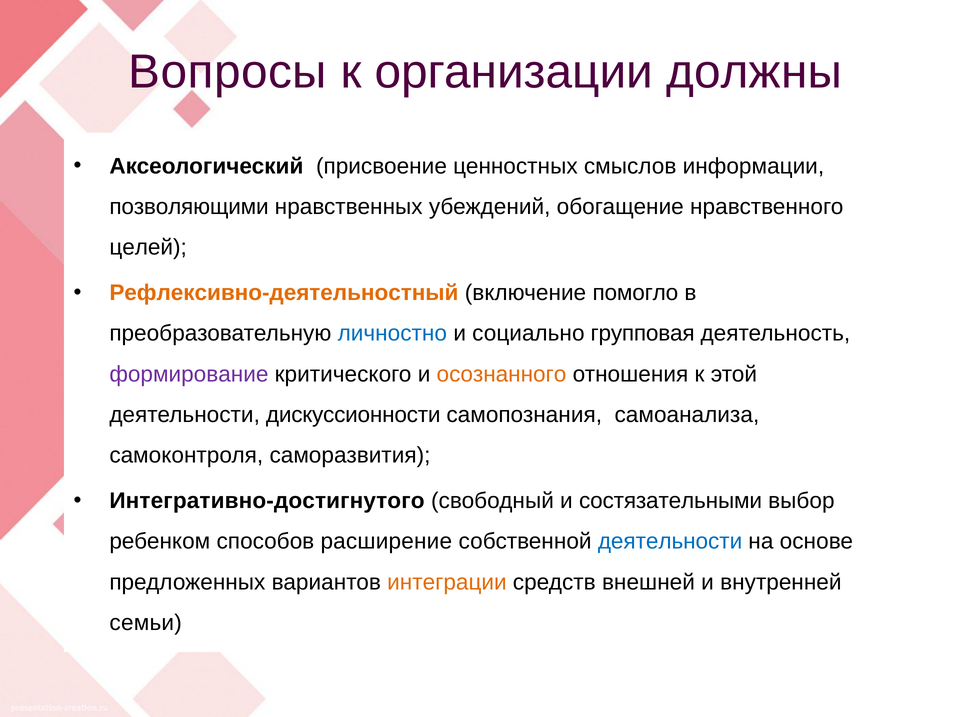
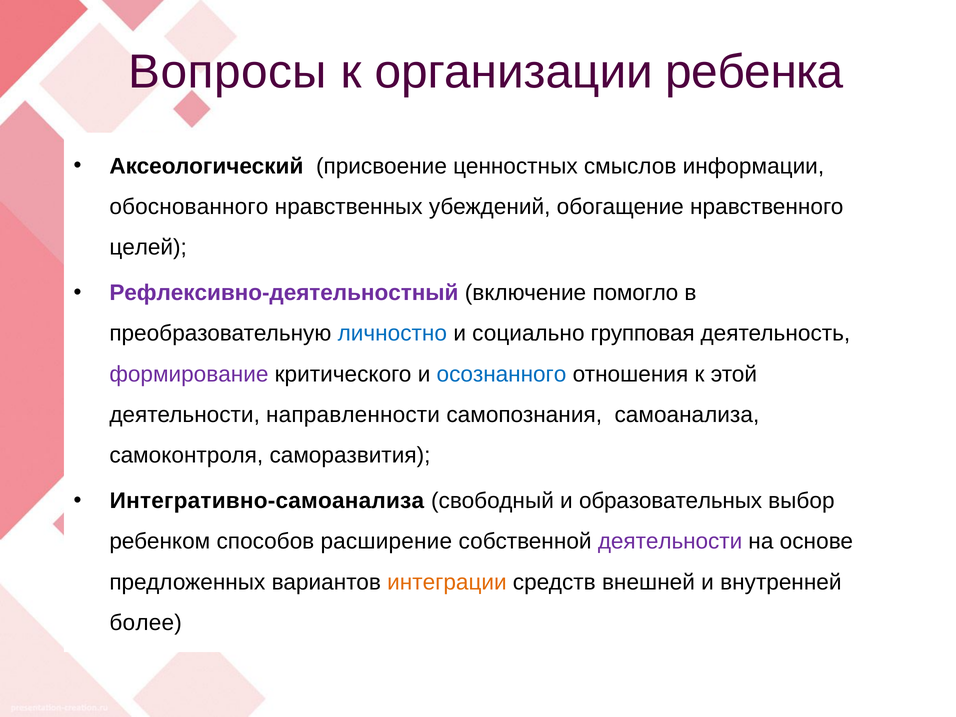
должны: должны -> ребенка (754, 72)
позволяющими: позволяющими -> обоснованного (189, 207)
Рефлексивно-деятельностный colour: orange -> purple (284, 293)
осознанного colour: orange -> blue (501, 374)
дискуссионности: дискуссионности -> направленности (353, 415)
Интегративно-достигнутого: Интегративно-достигнутого -> Интегративно-самоанализа (267, 501)
состязательными: состязательными -> образовательных (671, 501)
деятельности colour: blue -> purple (670, 541)
семьи: семьи -> более (146, 623)
